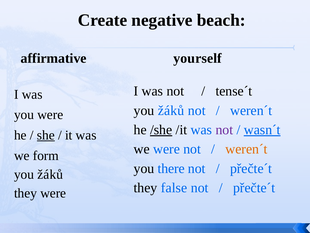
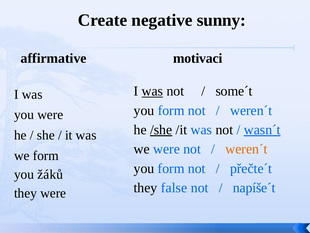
beach: beach -> sunny (221, 20)
yourself: yourself -> motivaci (198, 58)
was underline: none -> present (152, 91)
tense´t: tense´t -> some´t (234, 91)
žáků: žáků -> form (171, 110)
not colour: purple -> black (224, 130)
she underline: present -> none (46, 135)
there: there -> form (171, 168)
přečte´t: přečte´t -> napíše´t (254, 187)
